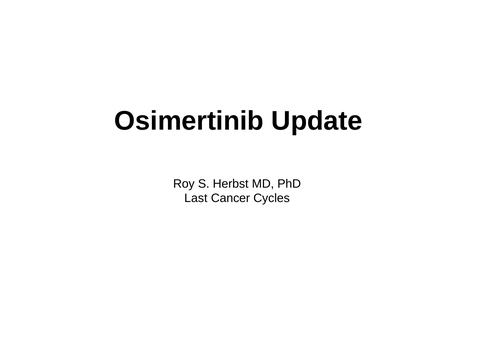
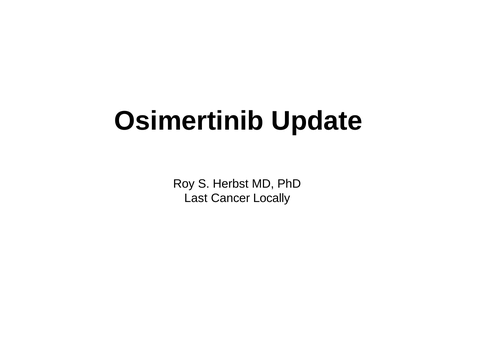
Cycles: Cycles -> Locally (272, 198)
